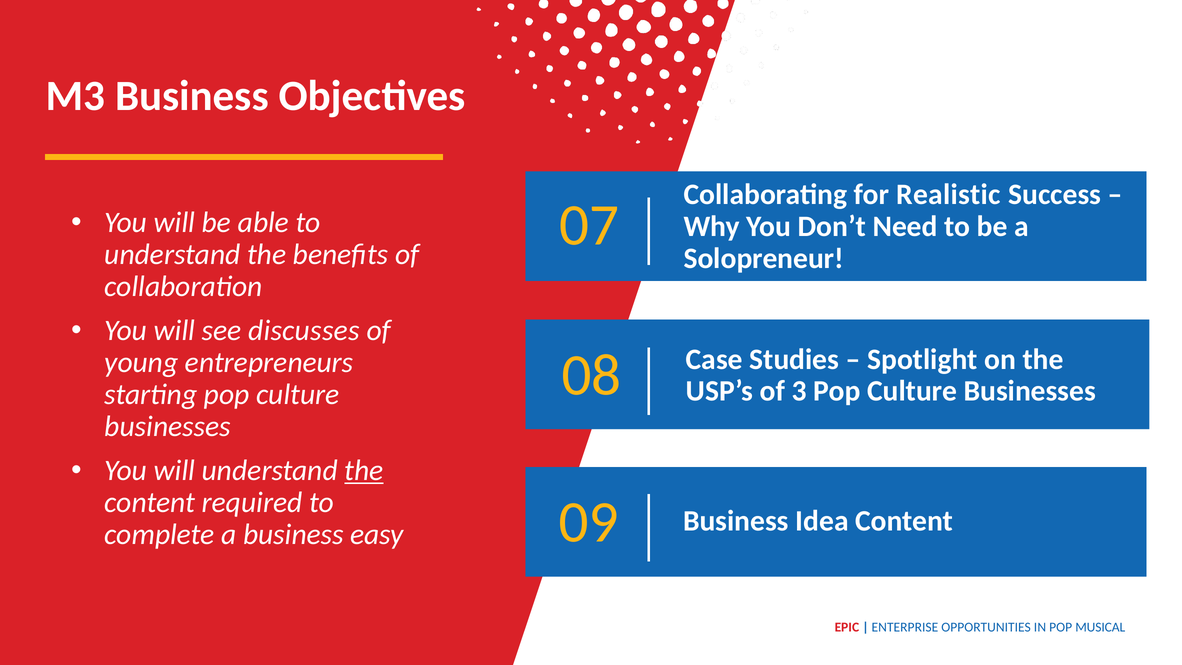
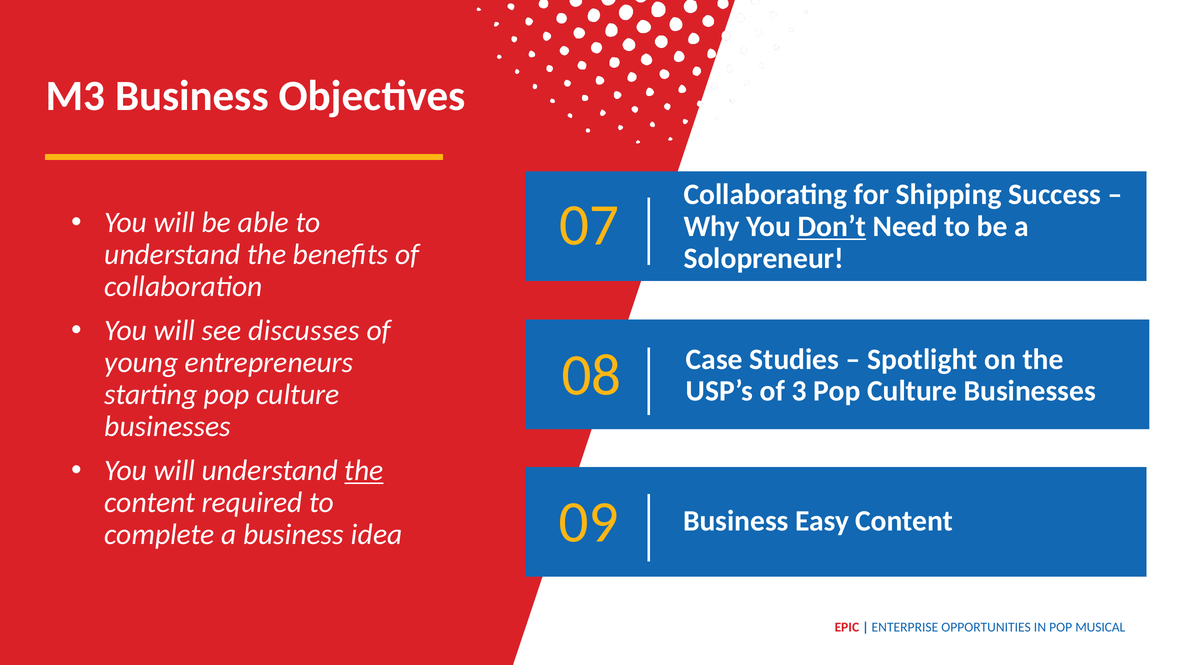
Realistic: Realistic -> Shipping (949, 194)
Don’t underline: none -> present (832, 226)
Idea: Idea -> Easy (822, 521)
easy: easy -> idea (377, 534)
